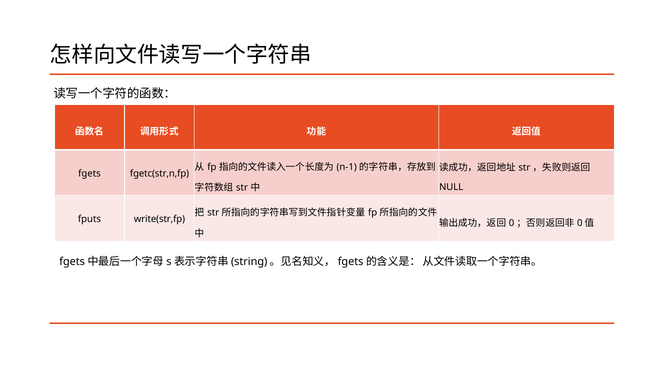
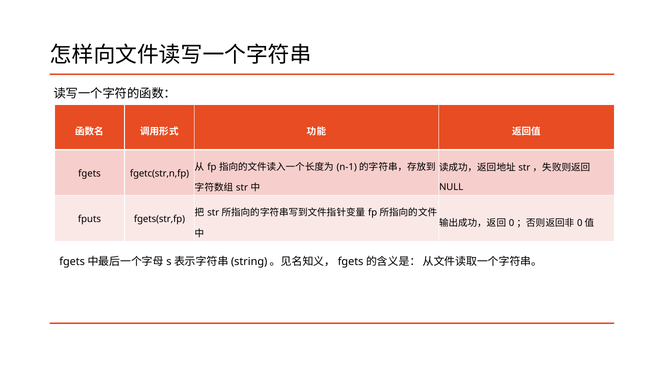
write(str,fp: write(str,fp -> fgets(str,fp (159, 219)
